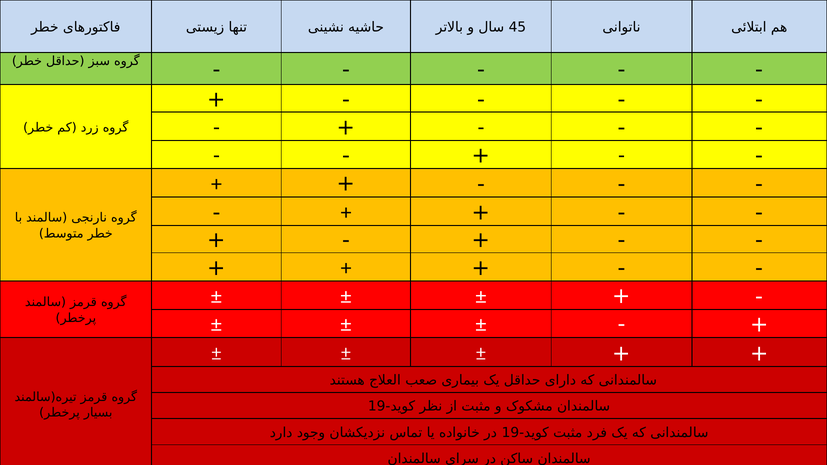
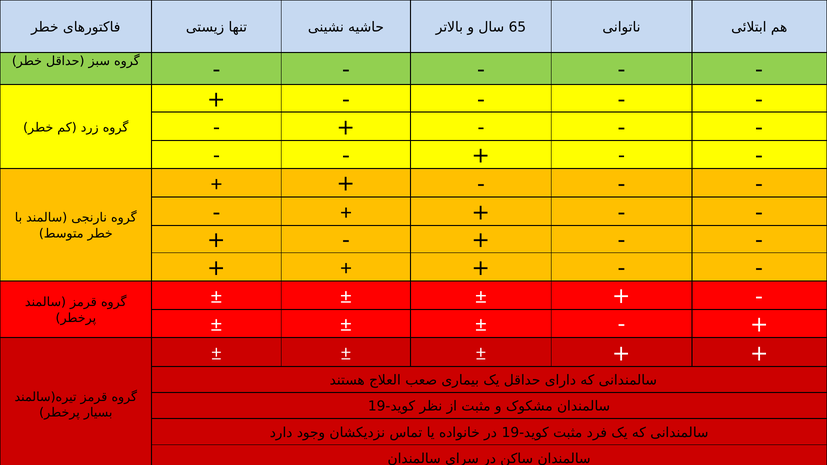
45: 45 -> 65 (517, 27)
